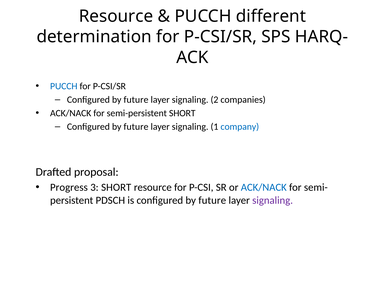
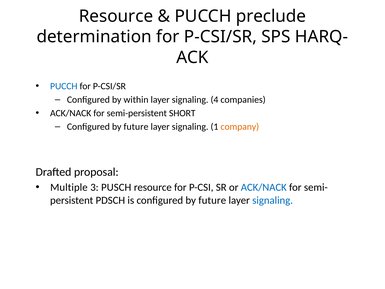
different: different -> preclude (271, 16)
future: future -> within (136, 100)
2: 2 -> 4 (214, 100)
company colour: blue -> orange (240, 126)
Progress: Progress -> Multiple (69, 187)
3 SHORT: SHORT -> PUSCH (116, 187)
signaling colour: purple -> blue (273, 200)
